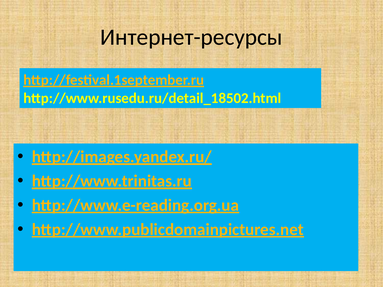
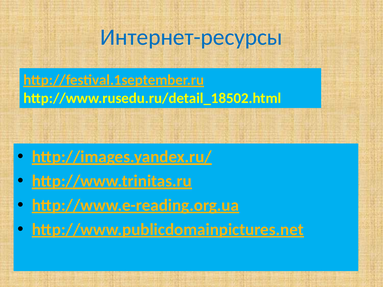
Интернет-ресурсы colour: black -> blue (191, 37)
